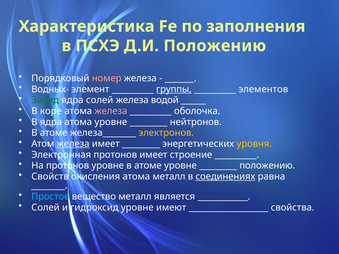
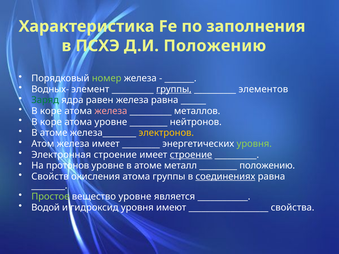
номер colour: pink -> light green (107, 78)
ядра солей: солей -> равен (100, 100)
железа водой: водой -> равна (165, 100)
оболочка: оболочка -> металлов (197, 111)
ядра: ядра -> коре (51, 122)
железа underline: present -> none (73, 144)
уровня colour: yellow -> light green (254, 144)
Электронная протонов: протонов -> строение (115, 155)
строение underline: none -> present (191, 155)
атоме уровне: уровне -> металл (181, 166)
атома металл: металл -> группы (169, 177)
Простое colour: light blue -> light green (50, 197)
вещество металл: металл -> уровне (135, 197)
Солей: Солей -> Водой (46, 208)
гидроксид уровне: уровне -> уровня (137, 208)
